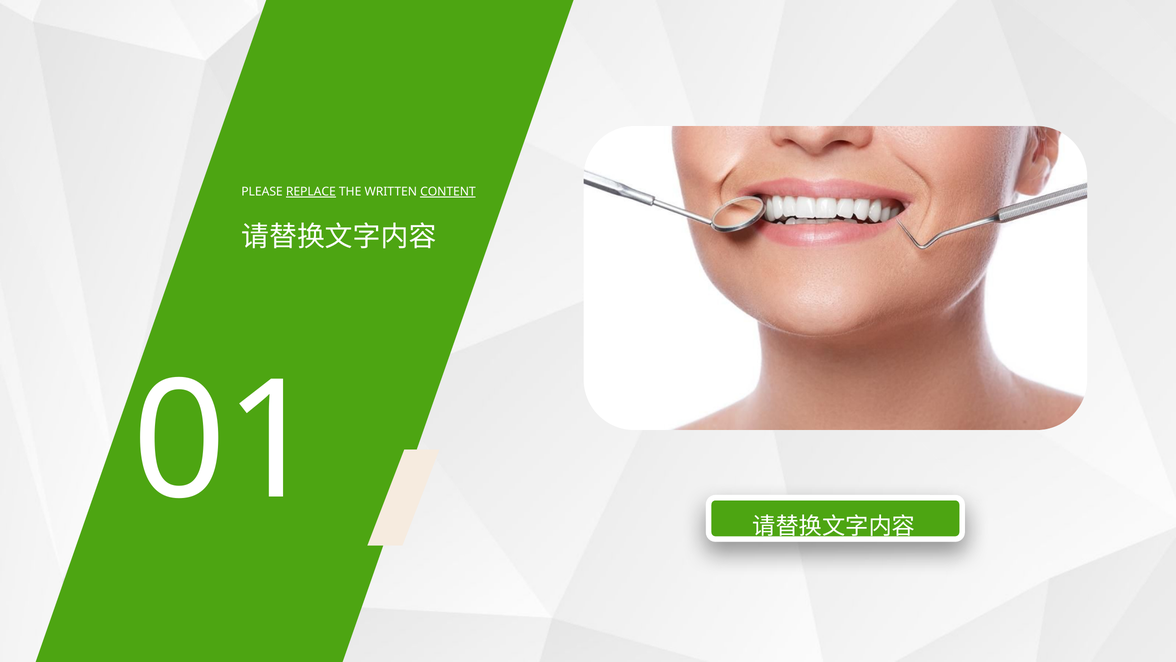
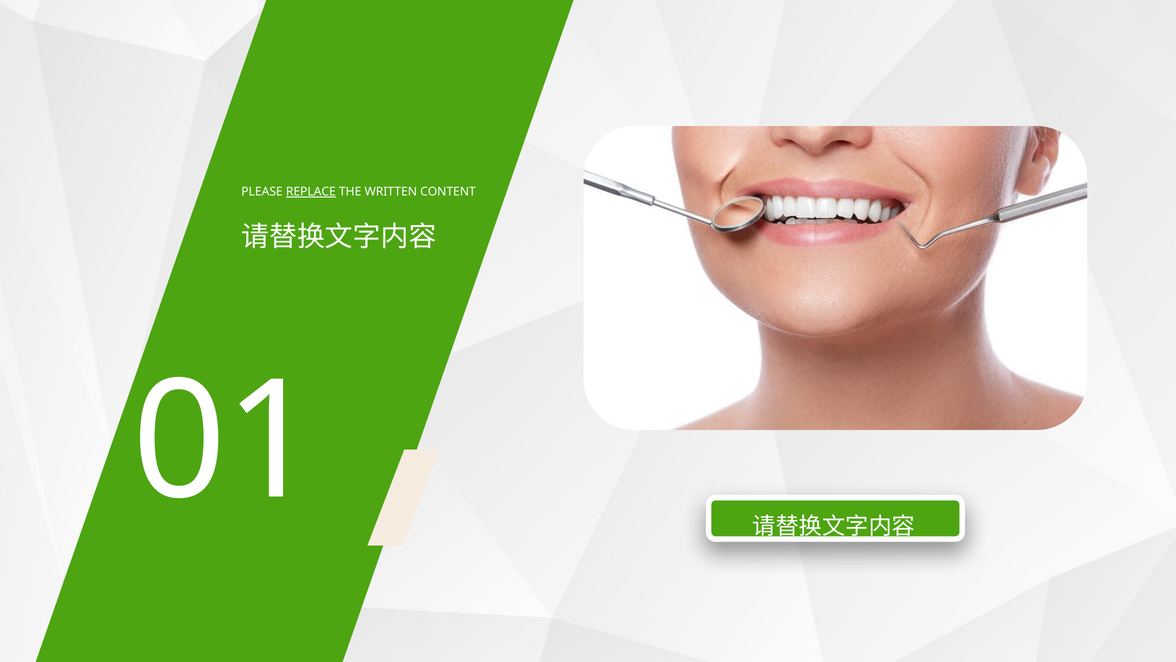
CONTENT underline: present -> none (448, 192)
